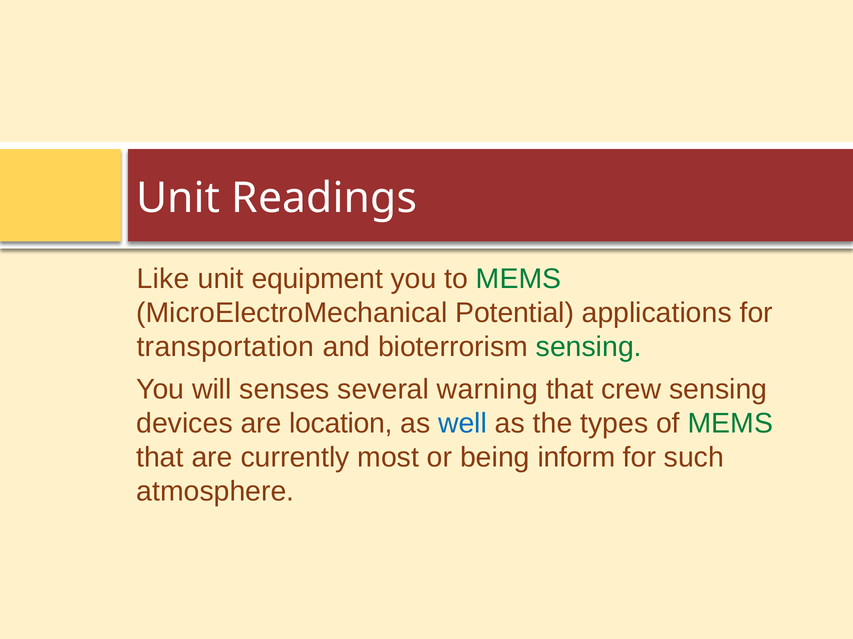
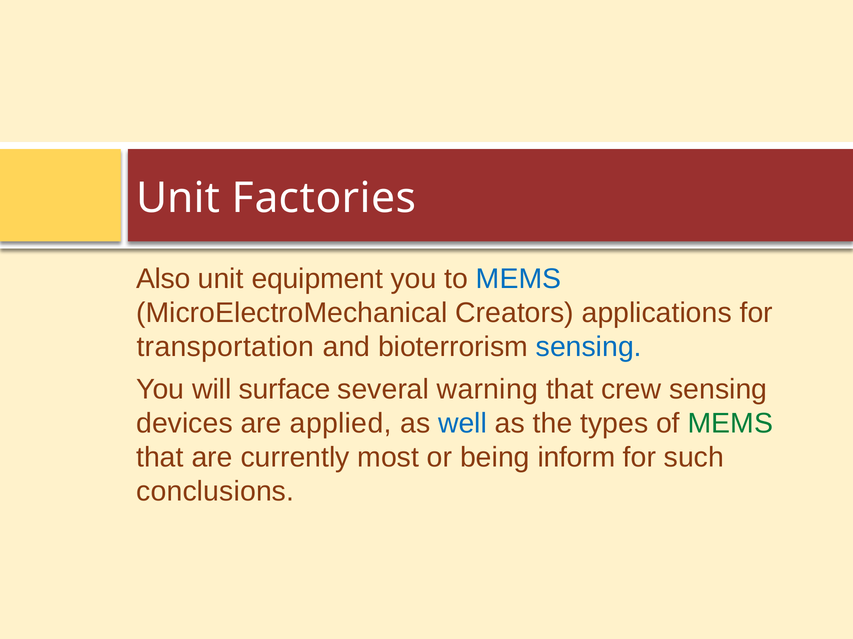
Readings: Readings -> Factories (324, 198)
Like: Like -> Also (163, 279)
MEMS colour: green -> blue (519, 279)
Potential: Potential -> Creators (515, 313)
sensing colour: green -> blue (589, 347)
senses: senses -> surface (285, 390)
location: location -> applied (341, 424)
atmosphere: atmosphere -> conclusions (215, 492)
